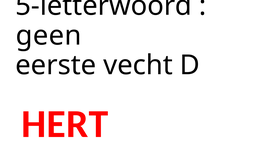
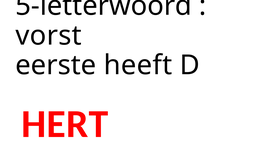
geen: geen -> vorst (49, 35)
vecht: vecht -> heeft (138, 65)
